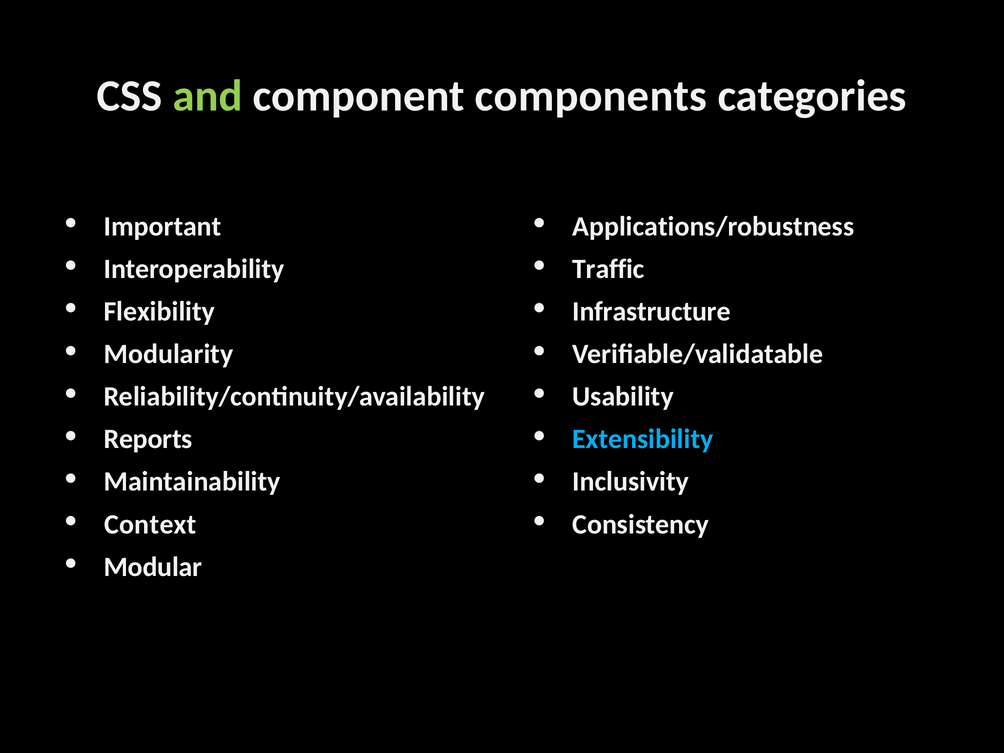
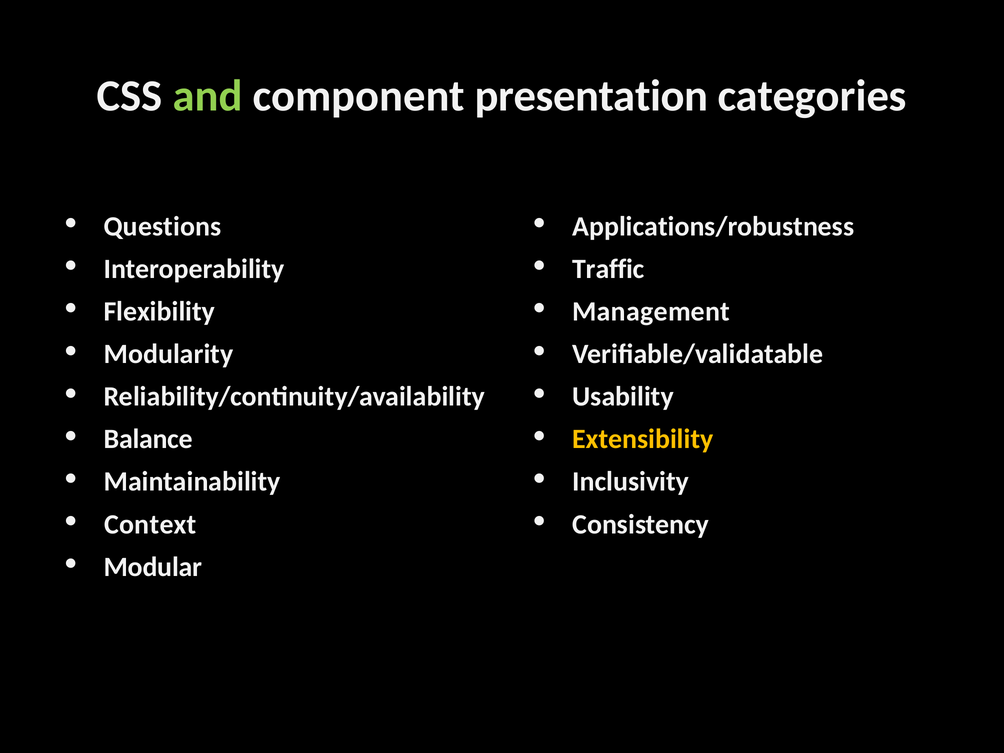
components: components -> presentation (591, 96)
Important: Important -> Questions (163, 227)
Infrastructure: Infrastructure -> Management (651, 312)
Reports: Reports -> Balance (148, 439)
Extensibility colour: light blue -> yellow (643, 439)
